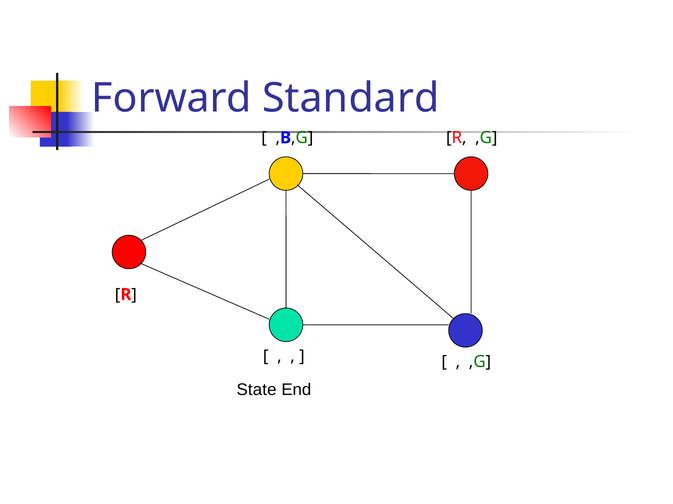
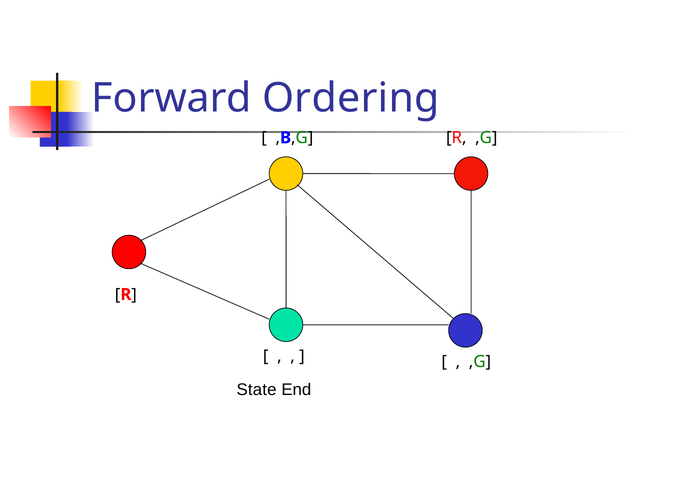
Standard: Standard -> Ordering (351, 98)
